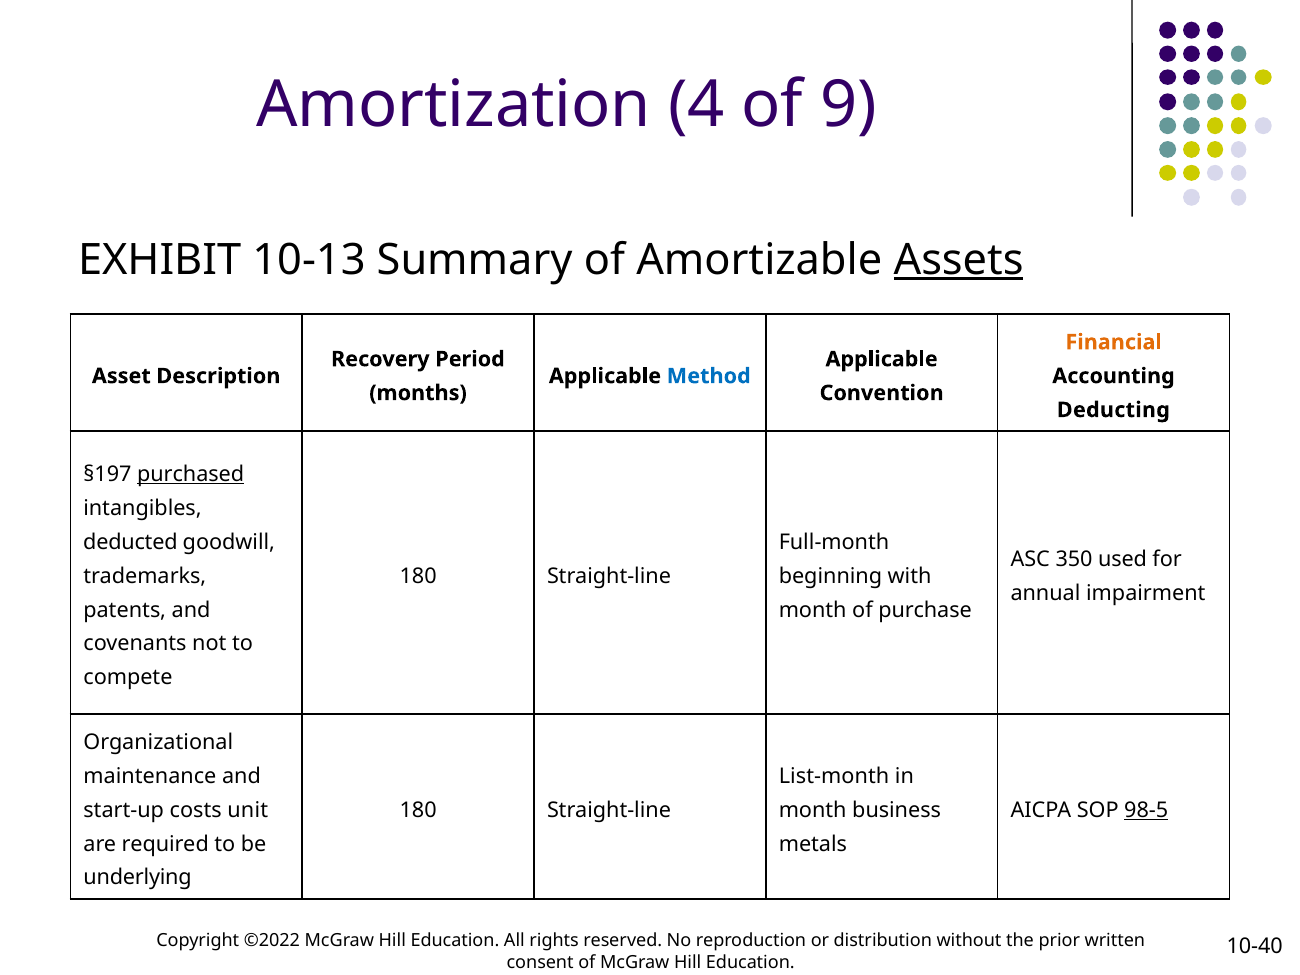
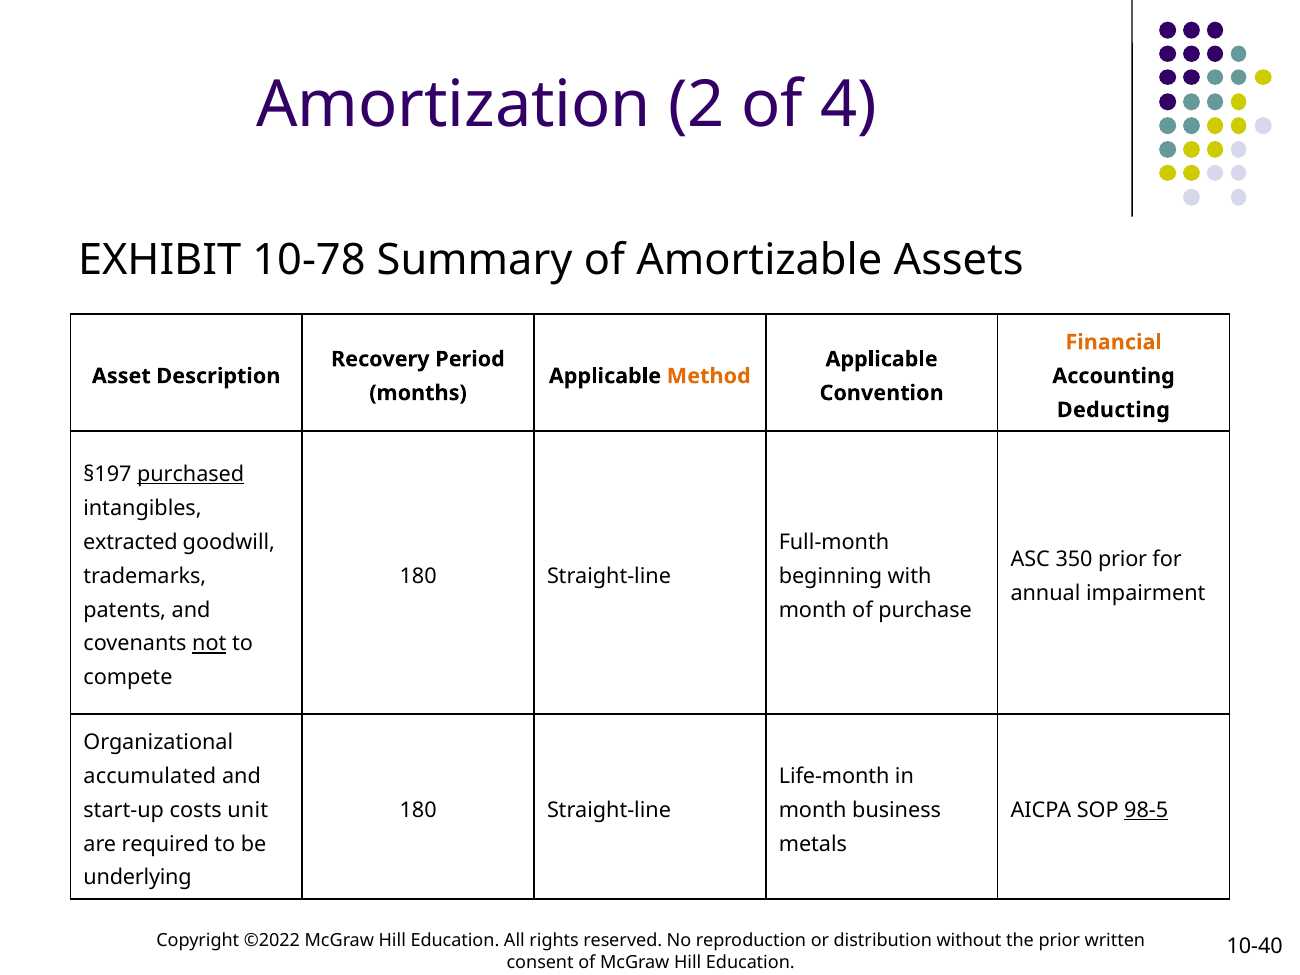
4: 4 -> 2 (696, 105)
9: 9 -> 4 (848, 105)
10-13: 10-13 -> 10-78 (309, 260)
Assets underline: present -> none (959, 260)
Method colour: blue -> orange (709, 376)
deducted: deducted -> extracted (130, 542)
350 used: used -> prior (1123, 559)
not underline: none -> present (209, 644)
maintenance: maintenance -> accumulated (150, 776)
List-month: List-month -> Life-month (834, 776)
